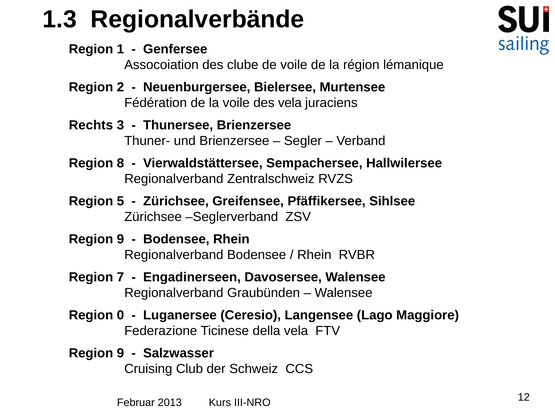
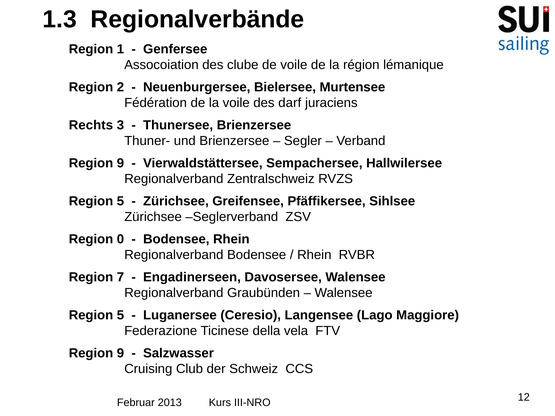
des vela: vela -> darf (290, 103)
8: 8 -> 9 (120, 163)
9: 9 -> 0 (120, 239)
0: 0 -> 5 (120, 315)
